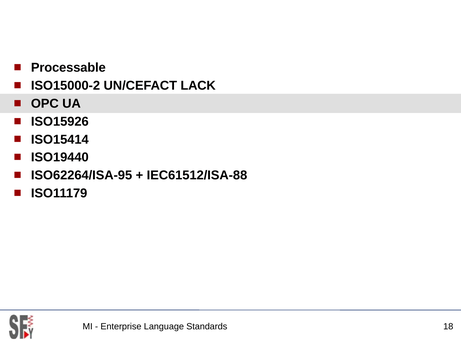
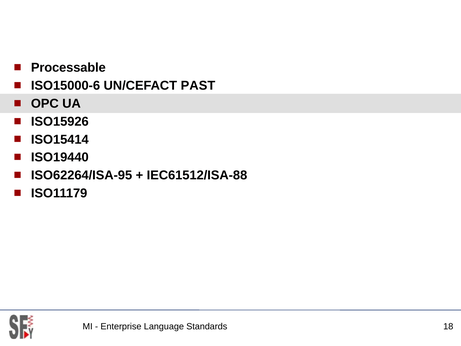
ISO15000-2: ISO15000-2 -> ISO15000-6 (66, 86)
LACK: LACK -> PAST (198, 86)
